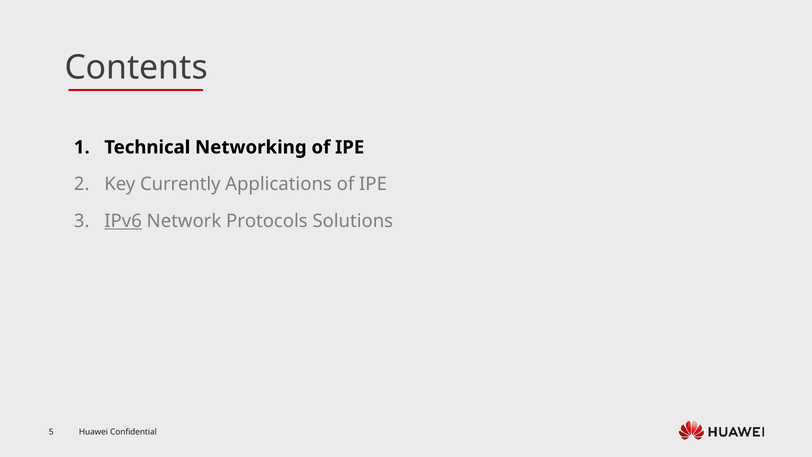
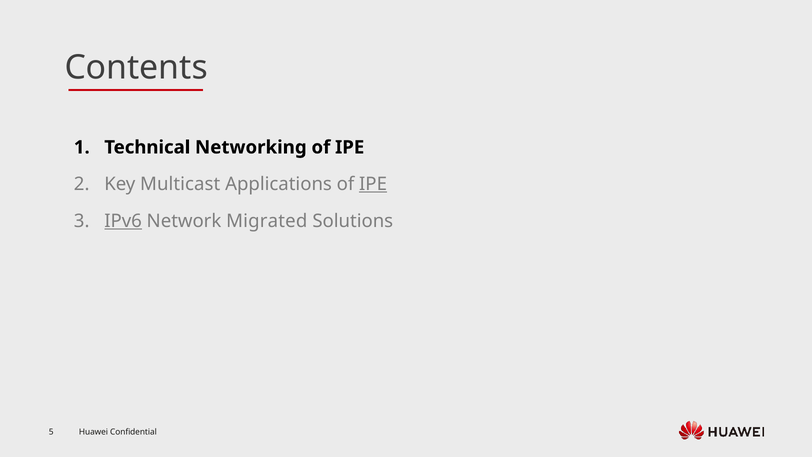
Currently: Currently -> Multicast (180, 184)
IPE underline: none -> present (373, 184)
Protocols: Protocols -> Migrated (267, 221)
